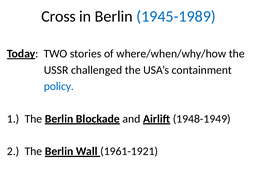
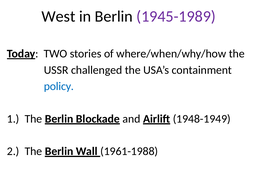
Cross: Cross -> West (58, 16)
1945-1989 colour: blue -> purple (176, 16)
1961-1921: 1961-1921 -> 1961-1988 (129, 152)
